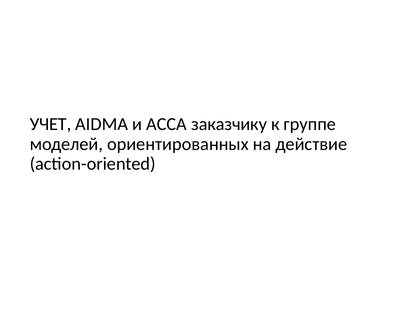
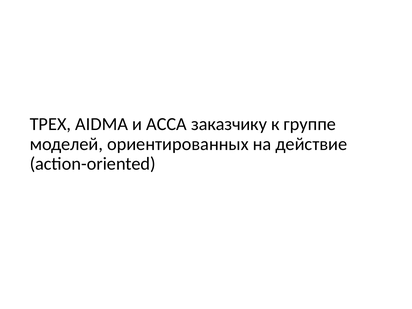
УЧЕТ: УЧЕТ -> ТРЕХ (50, 124)
